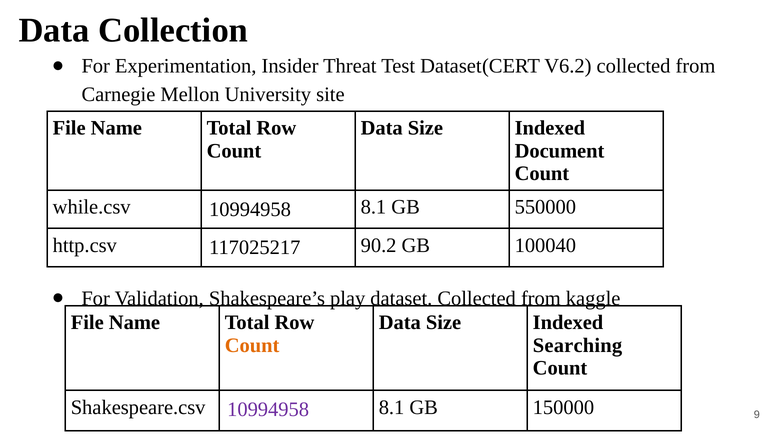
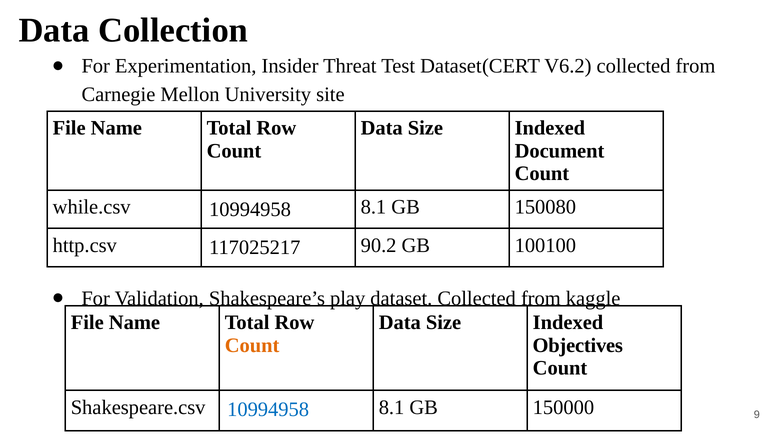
550000: 550000 -> 150080 (545, 207)
100040: 100040 -> 100100 (545, 245)
Searching: Searching -> Objectives (578, 345)
10994958 colour: purple -> blue (268, 409)
